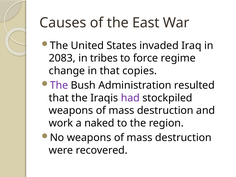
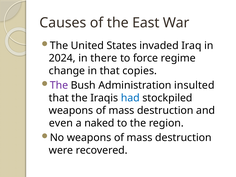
2083: 2083 -> 2024 (62, 58)
tribes: tribes -> there (104, 58)
resulted: resulted -> insulted (194, 85)
had colour: purple -> blue (130, 98)
work: work -> even (61, 123)
